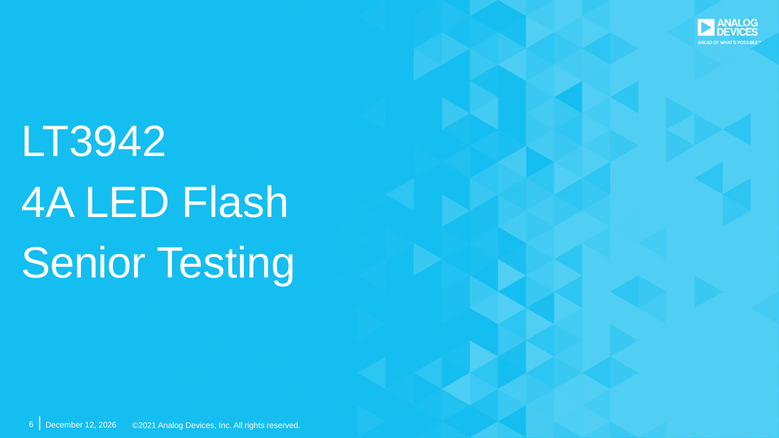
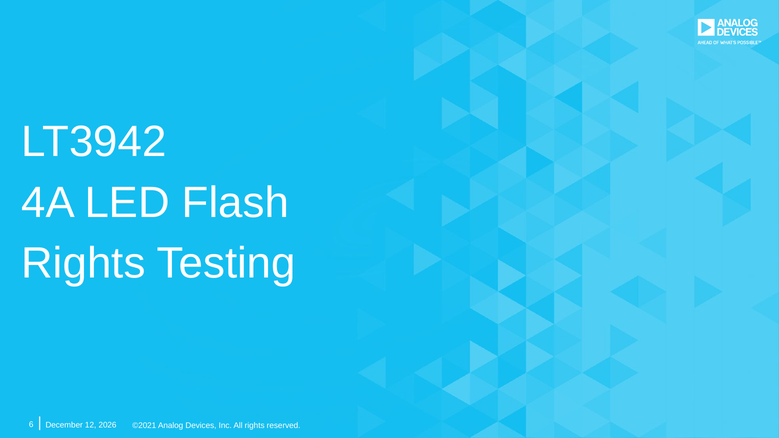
Senior: Senior -> Rights (83, 263)
